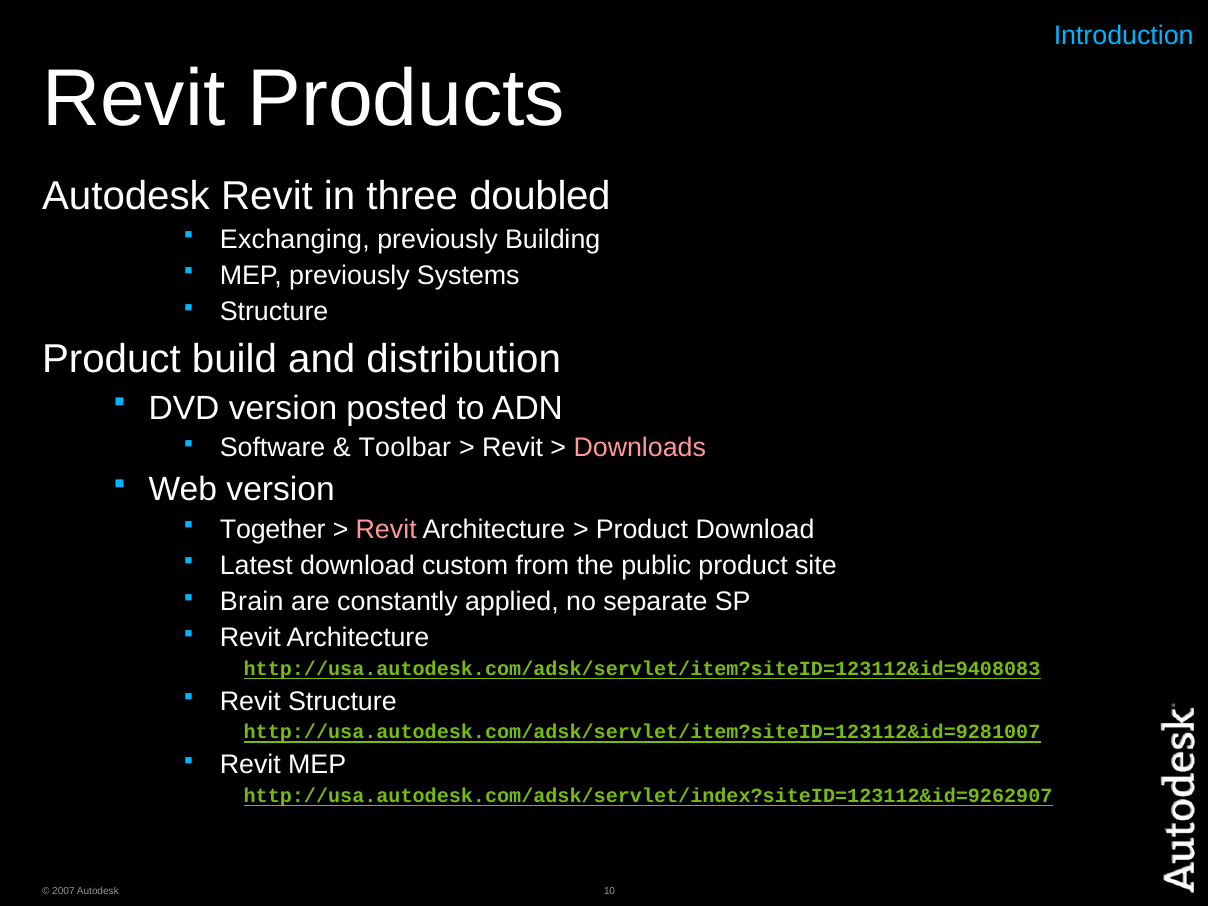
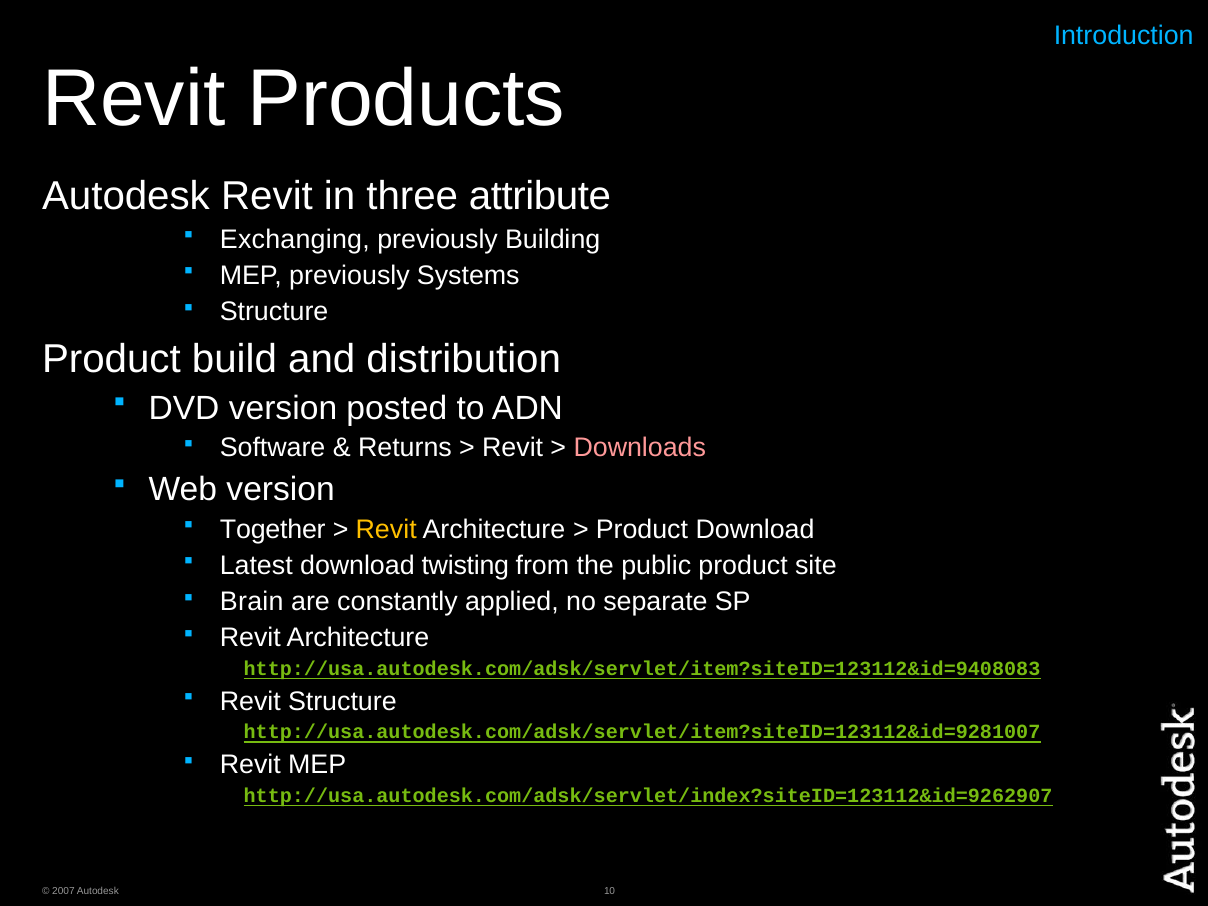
doubled: doubled -> attribute (540, 196)
Toolbar: Toolbar -> Returns (405, 448)
Revit colour: pink -> yellow (386, 529)
custom: custom -> twisting (465, 566)
